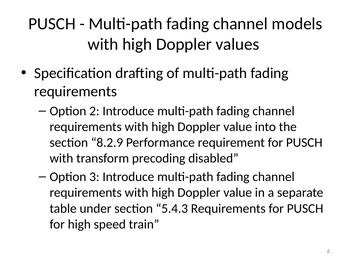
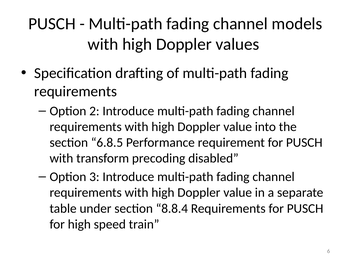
8.2.9: 8.2.9 -> 6.8.5 (107, 143)
5.4.3: 5.4.3 -> 8.8.4 (172, 209)
